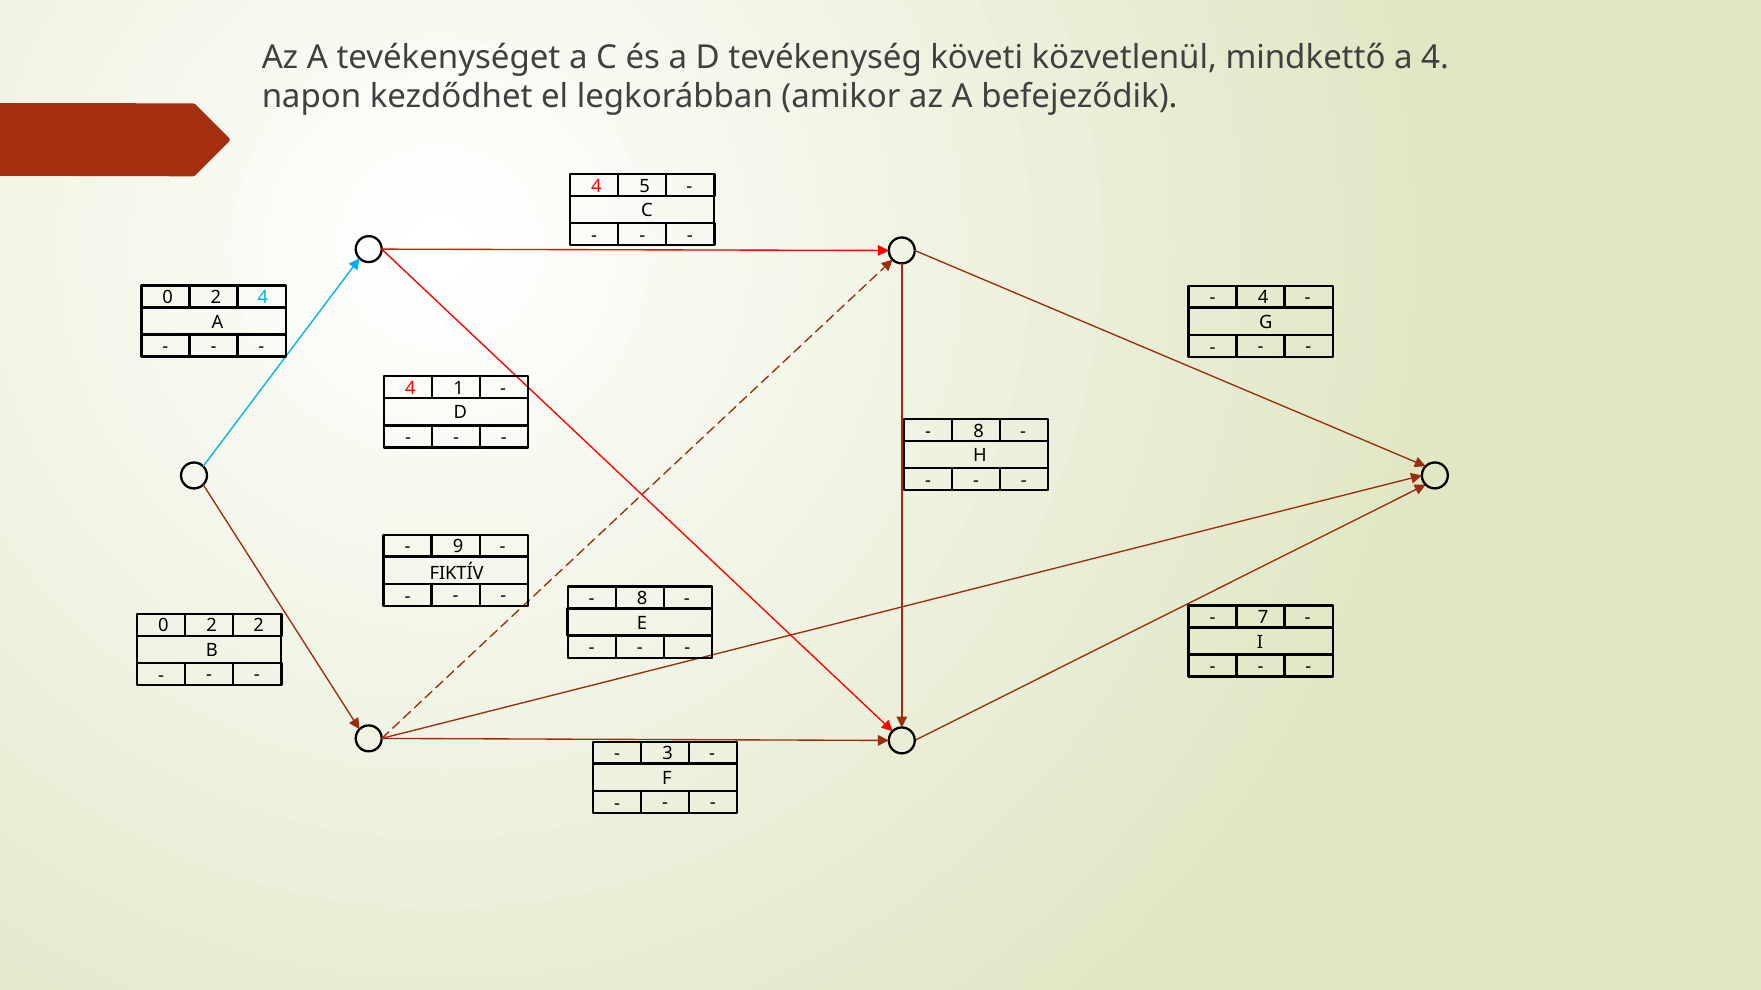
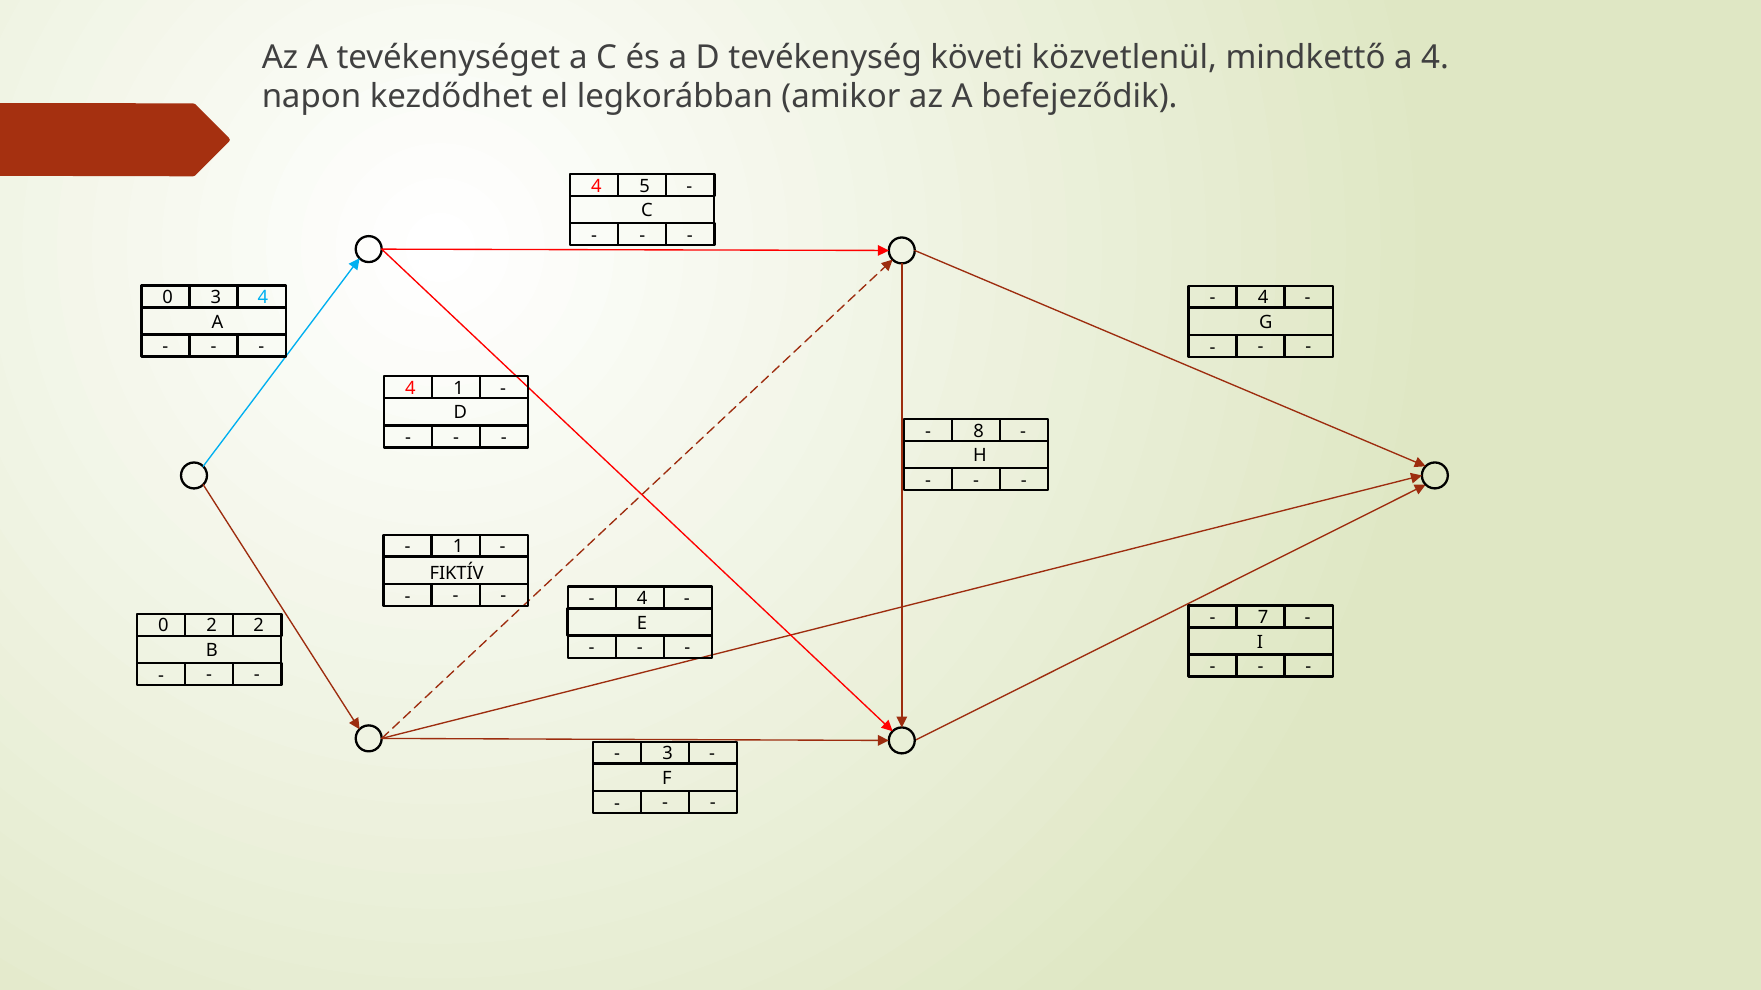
2: 2 -> 3 (216, 298)
9: 9 -> 1 (458, 547)
8: 8 -> 4 (642, 599)
